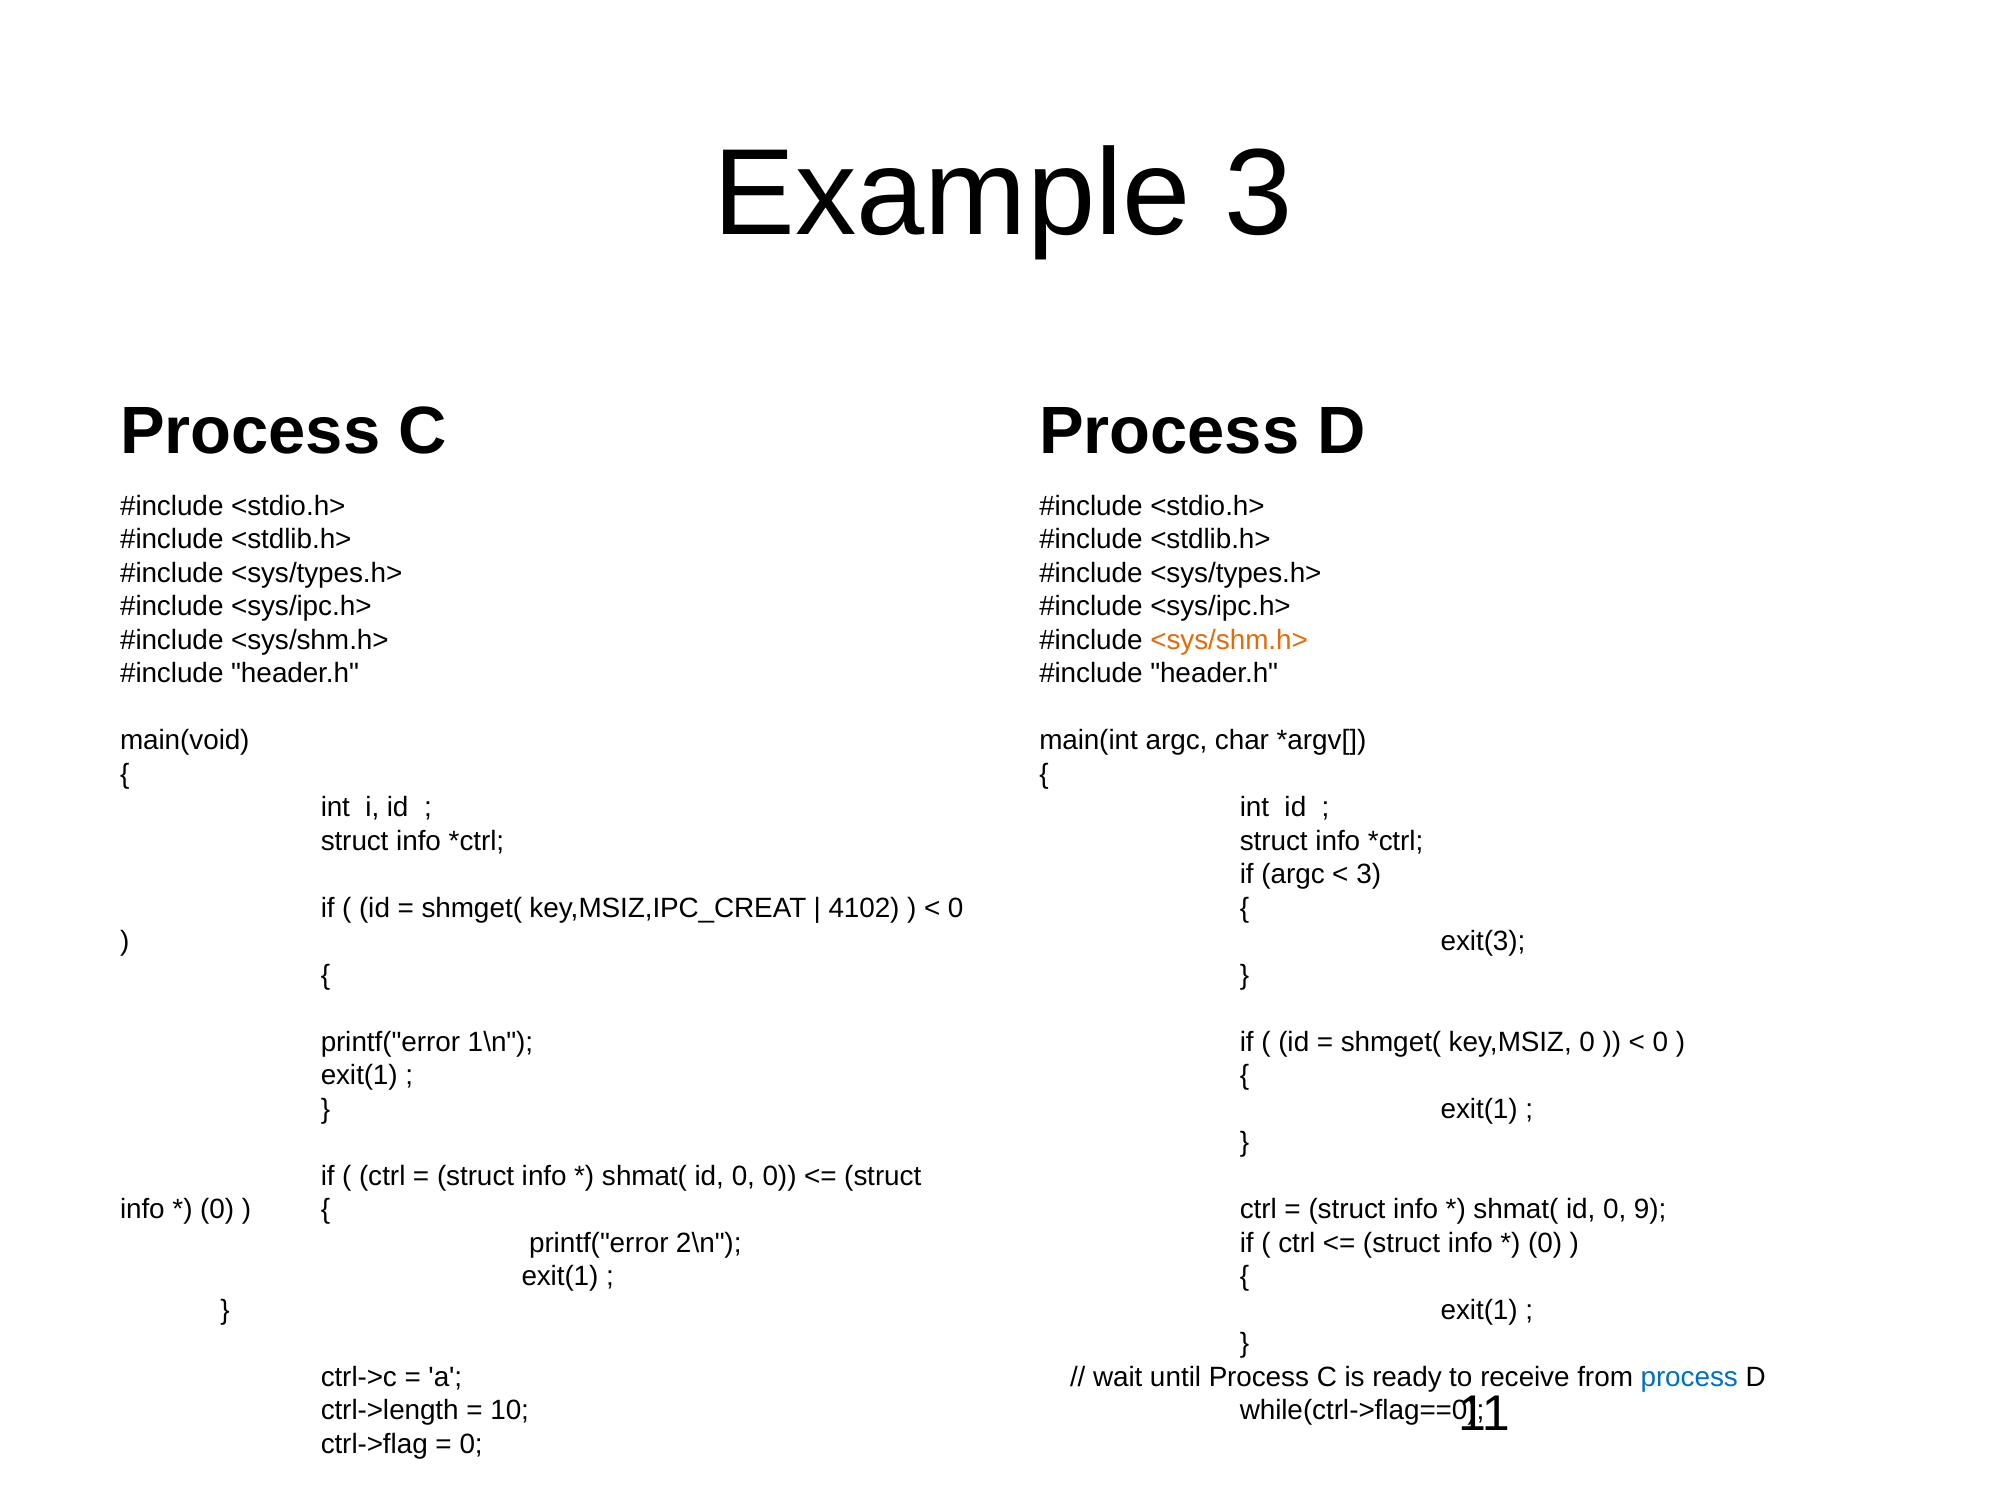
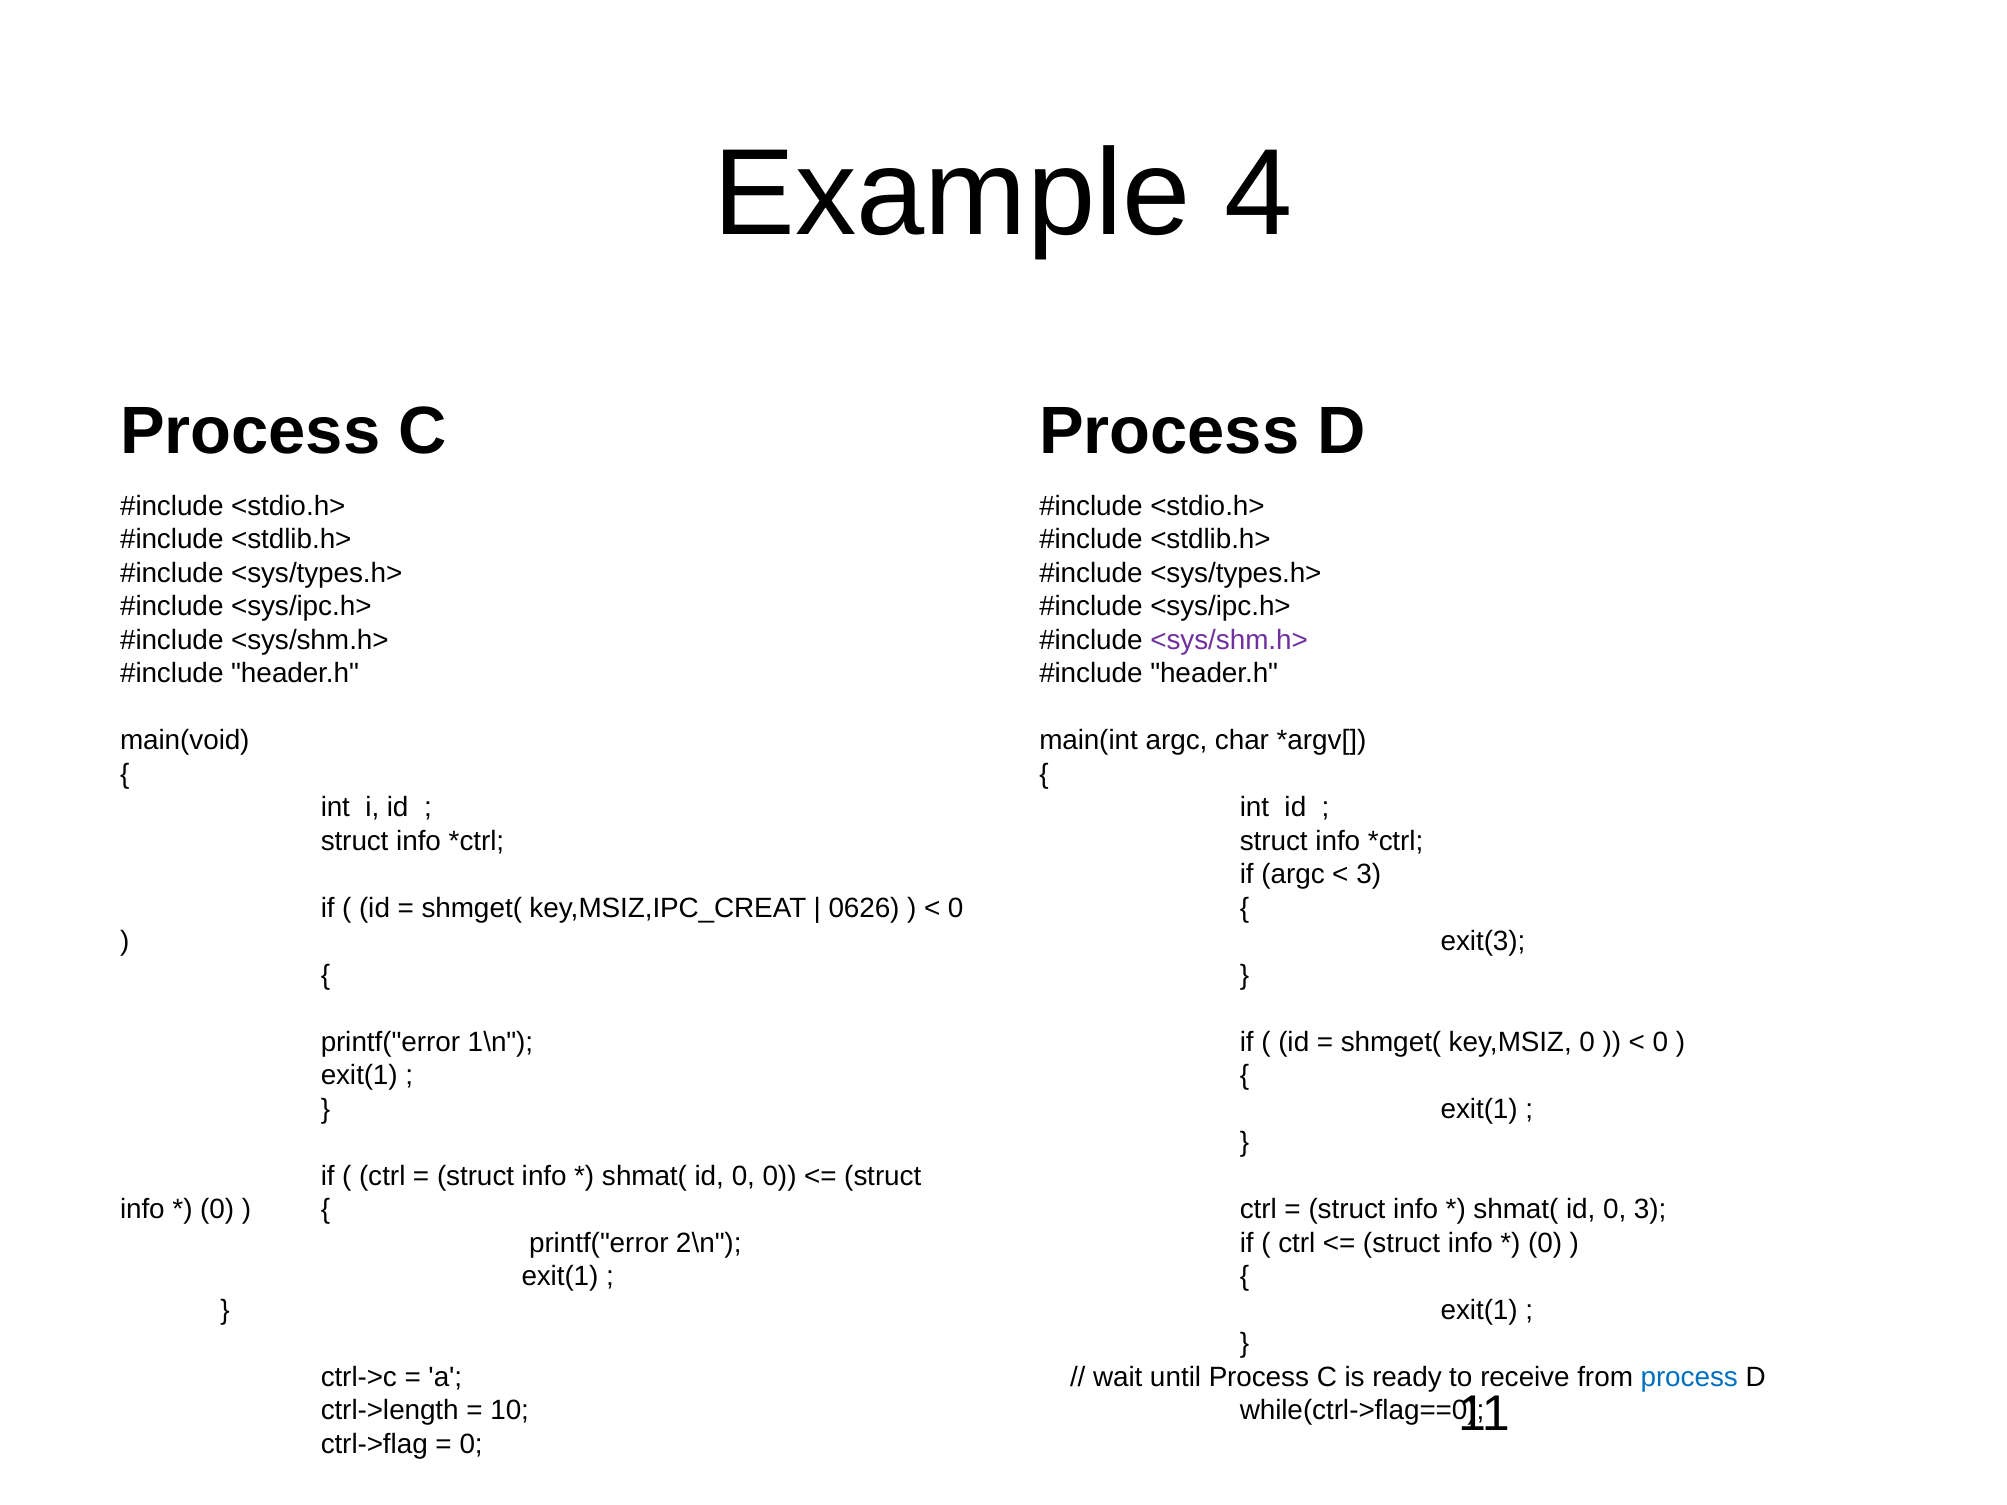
Example 3: 3 -> 4 (1259, 194)
<sys/shm.h> colour: orange -> purple (1229, 640)
4102: 4102 -> 0626 (864, 908)
0 9: 9 -> 3 (1650, 1210)
